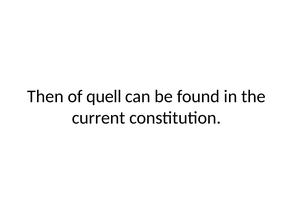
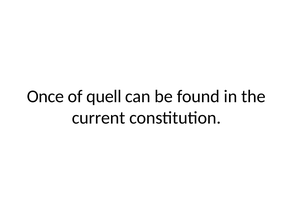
Then: Then -> Once (45, 96)
